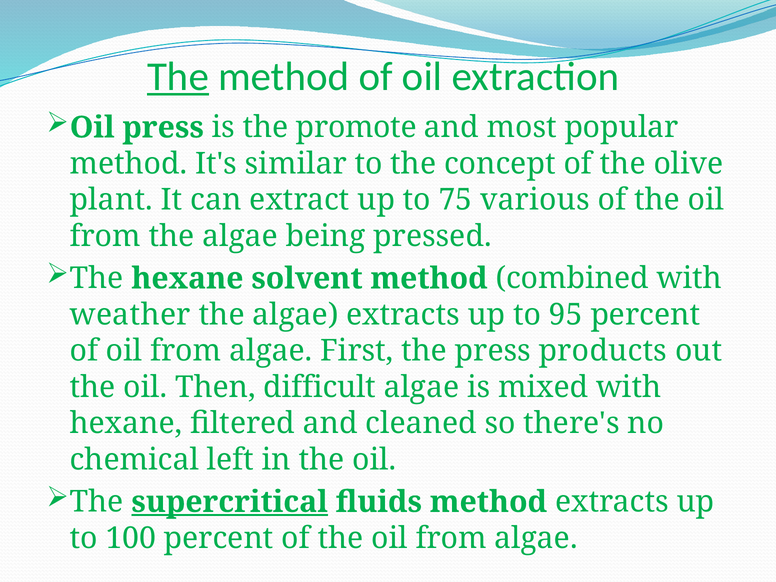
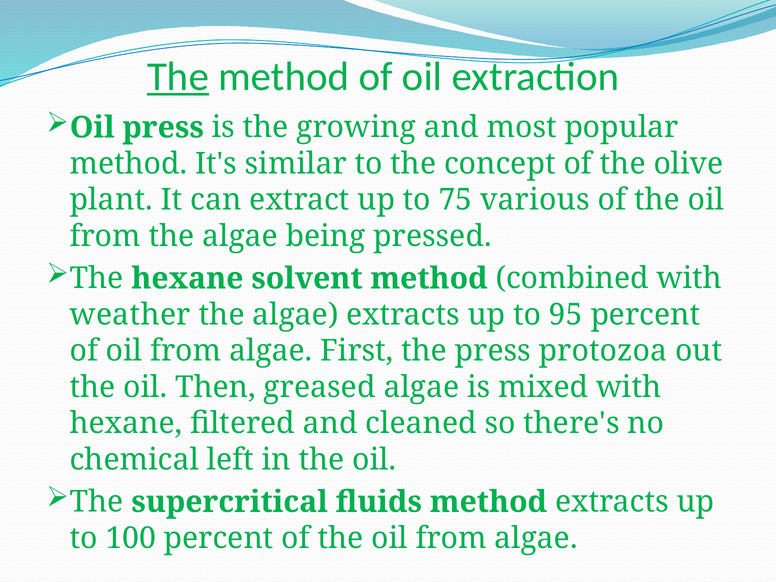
promote: promote -> growing (356, 128)
products: products -> protozoa (603, 351)
difficult: difficult -> greased (320, 387)
supercritical underline: present -> none (230, 502)
